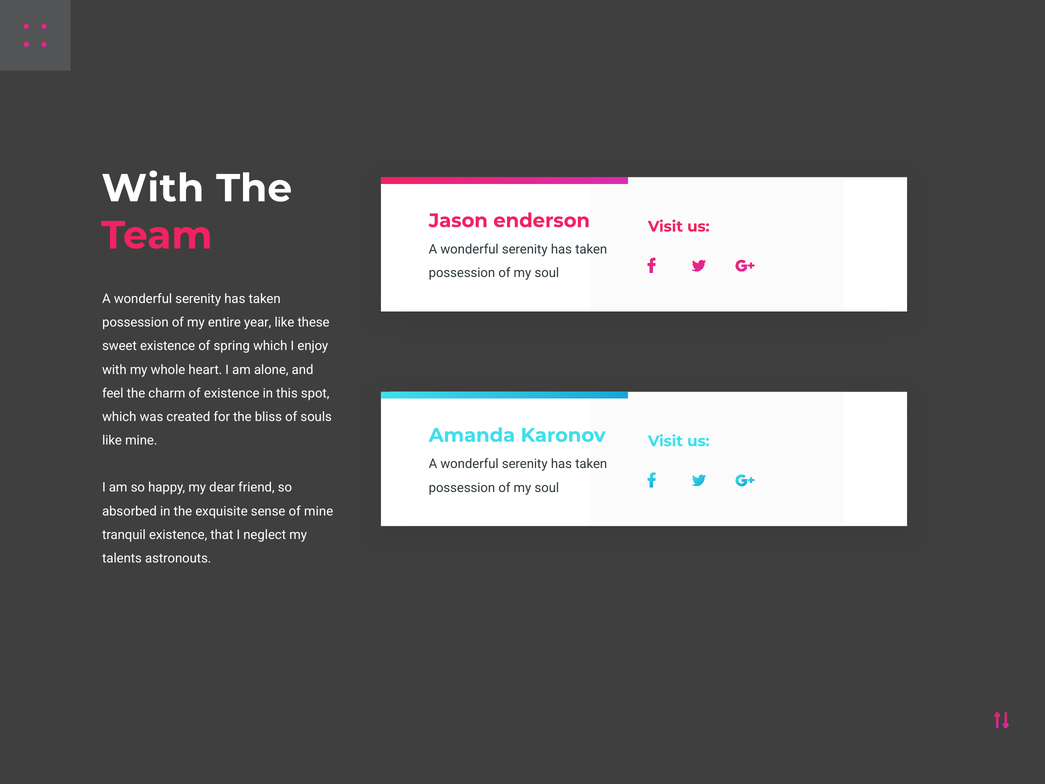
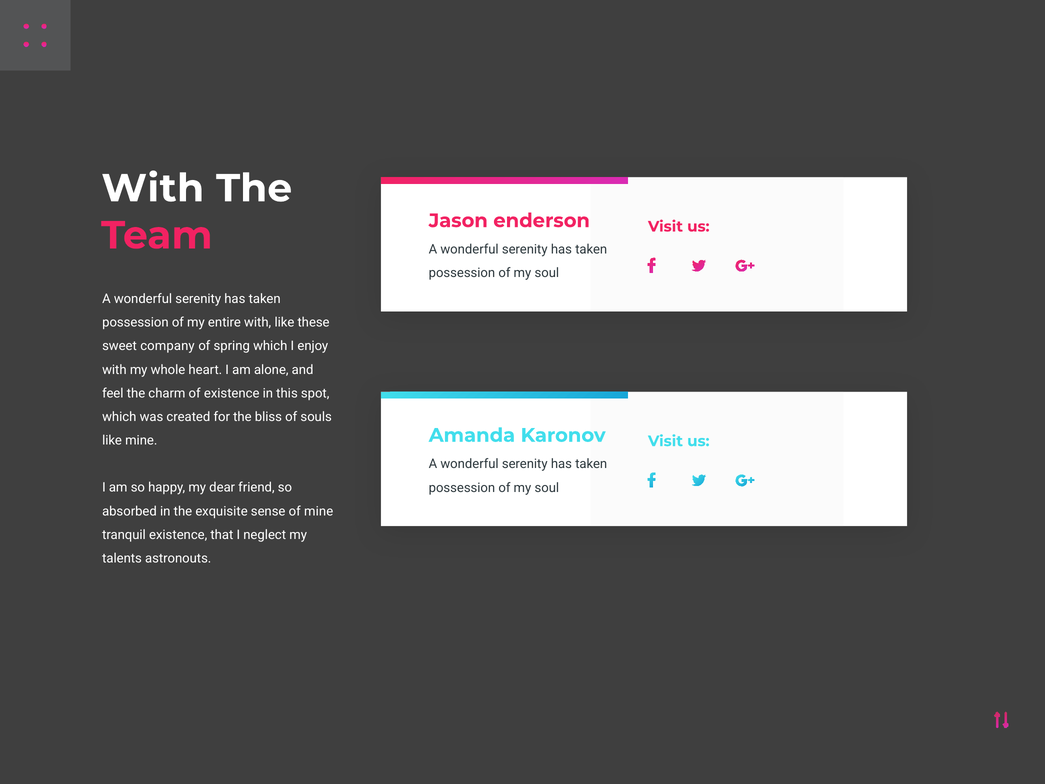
entire year: year -> with (258, 322)
sweet existence: existence -> company (167, 346)
